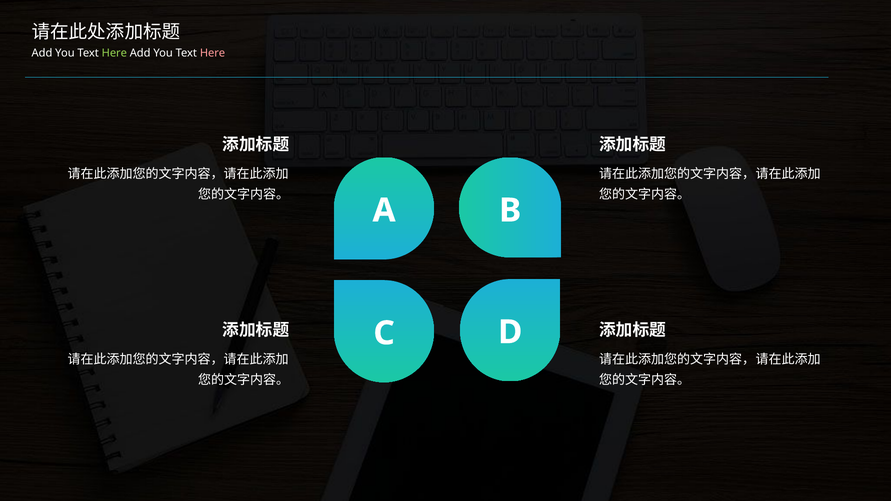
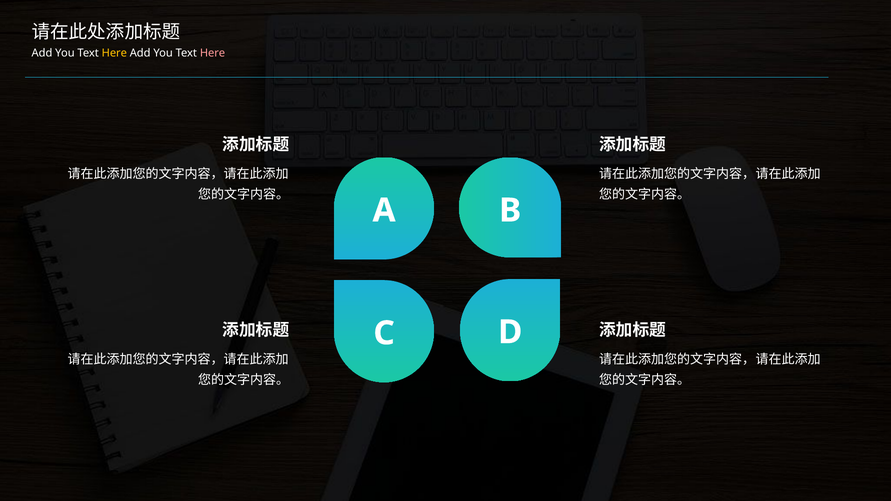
Here colour: light green -> yellow (114, 53)
